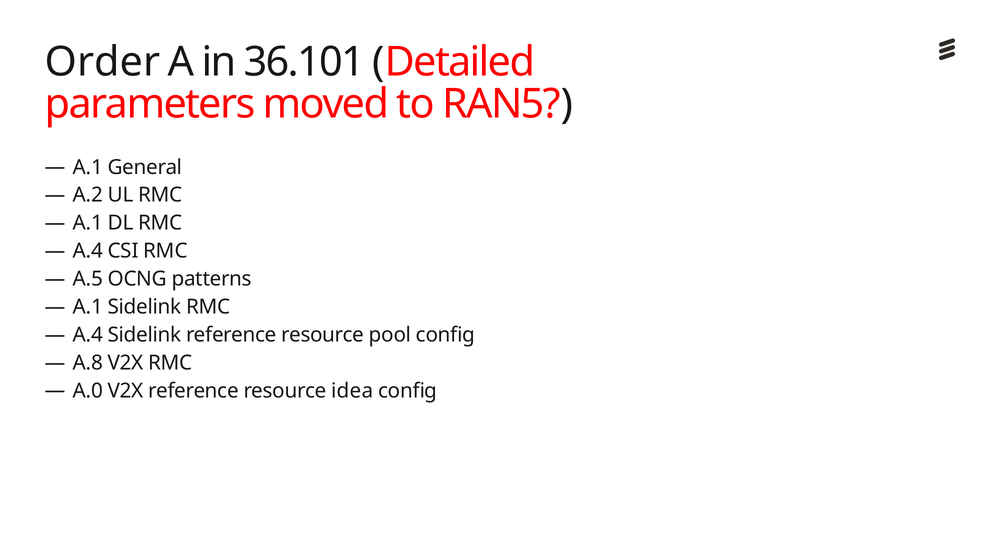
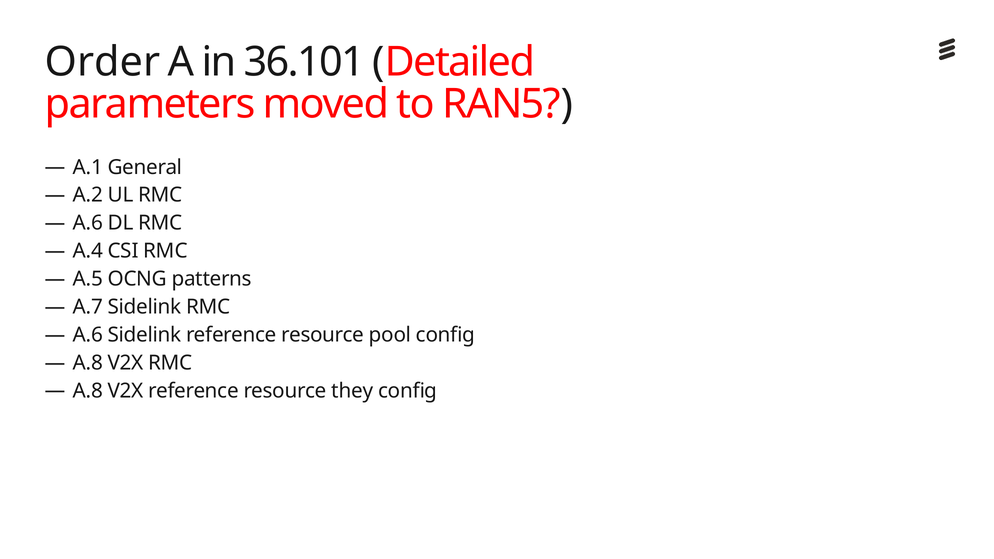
A.1: A.1 -> A.6 (88, 223)
A.1: A.1 -> A.7 (88, 307)
A.4: A.4 -> A.6 (88, 335)
A.0: A.0 -> A.8 (88, 391)
idea: idea -> they (352, 391)
